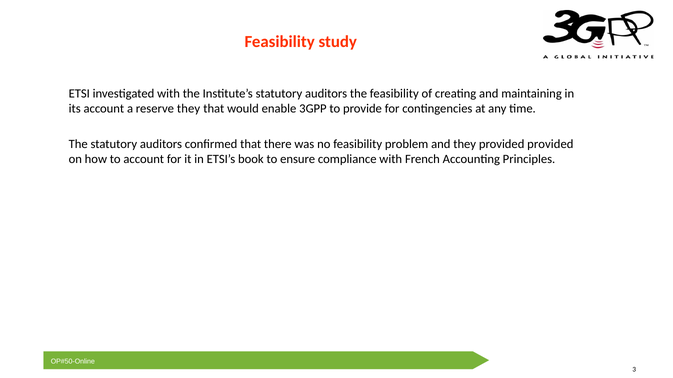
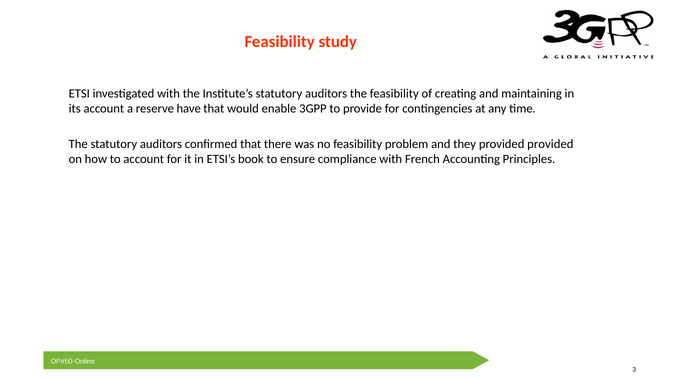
reserve they: they -> have (189, 109)
